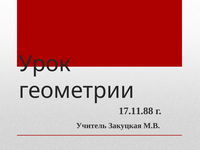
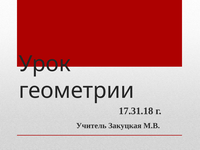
17.11.88: 17.11.88 -> 17.31.18 (136, 111)
